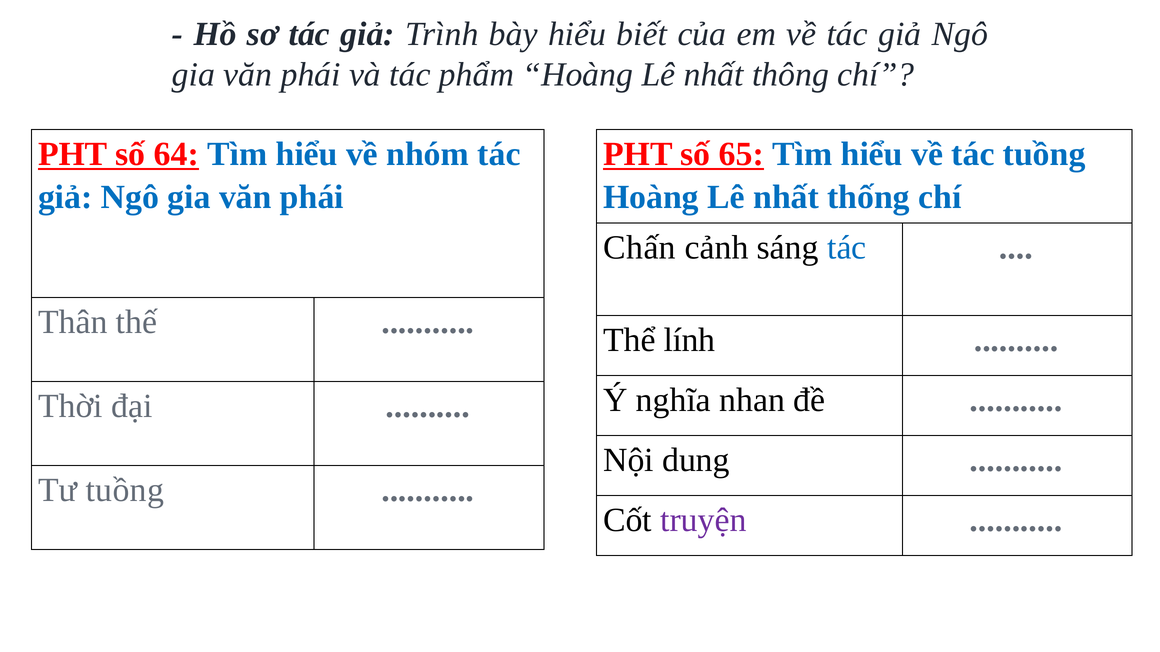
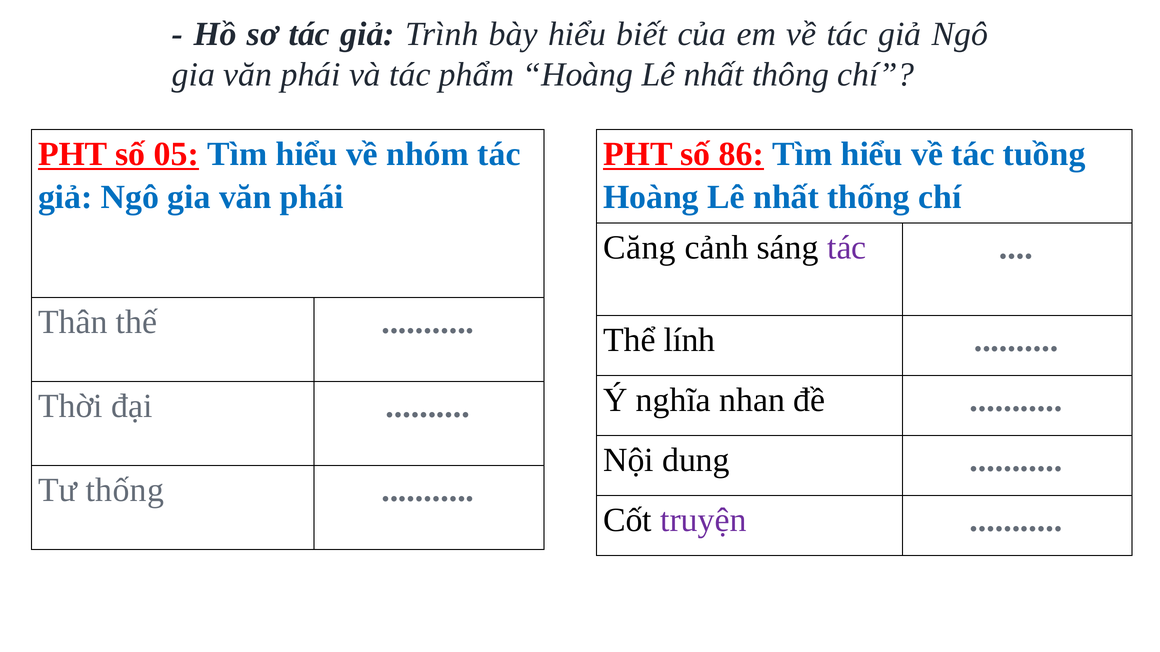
64: 64 -> 05 (176, 154)
65: 65 -> 86 (741, 154)
Chấn: Chấn -> Căng (640, 248)
tác colour: blue -> purple (847, 248)
Tư tuồng: tuồng -> thống (125, 491)
